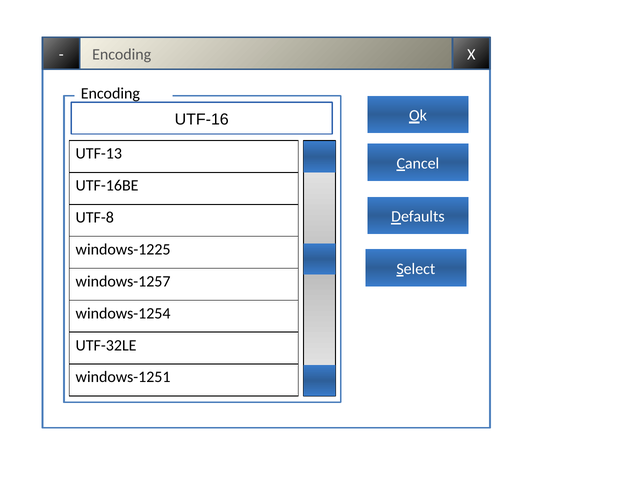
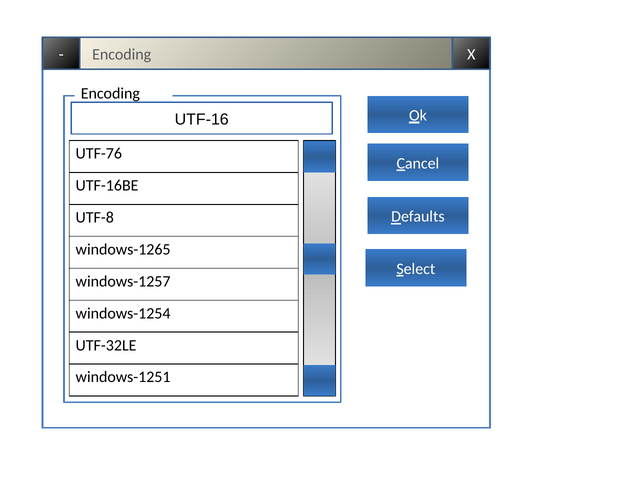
UTF-13: UTF-13 -> UTF-76 (99, 154)
windows-1225: windows-1225 -> windows-1265 (123, 250)
